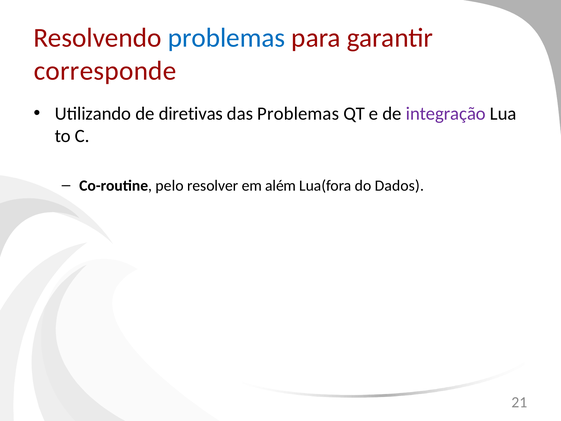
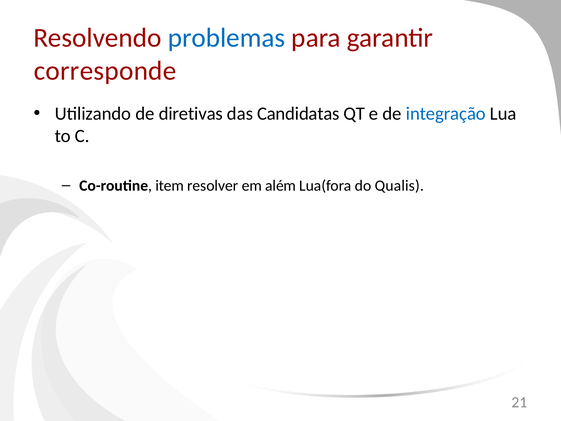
das Problemas: Problemas -> Candidatas (298, 114)
integração colour: purple -> blue (446, 114)
pelo: pelo -> item (170, 186)
Dados: Dados -> Qualis (399, 186)
